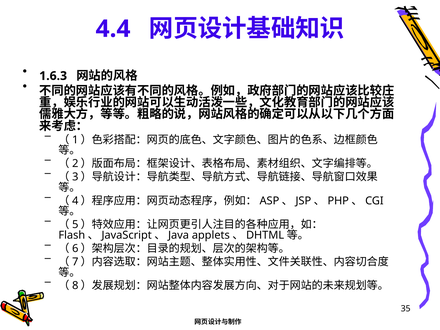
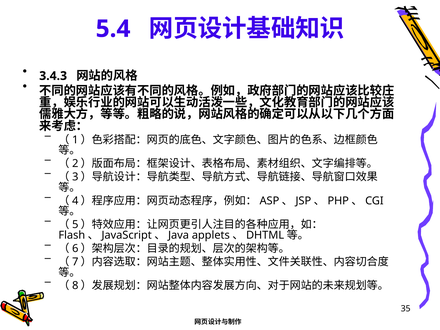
4.4: 4.4 -> 5.4 (113, 29)
1.6.3: 1.6.3 -> 3.4.3 (53, 76)
